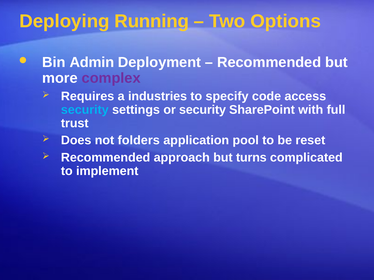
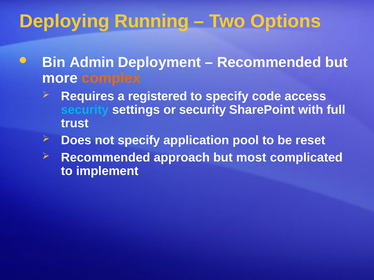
complex colour: purple -> orange (111, 78)
industries: industries -> registered (158, 96)
not folders: folders -> specify (139, 141)
turns: turns -> most (251, 158)
